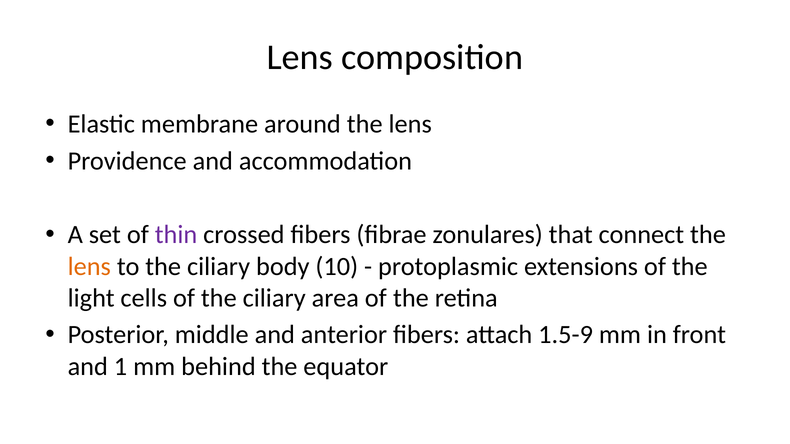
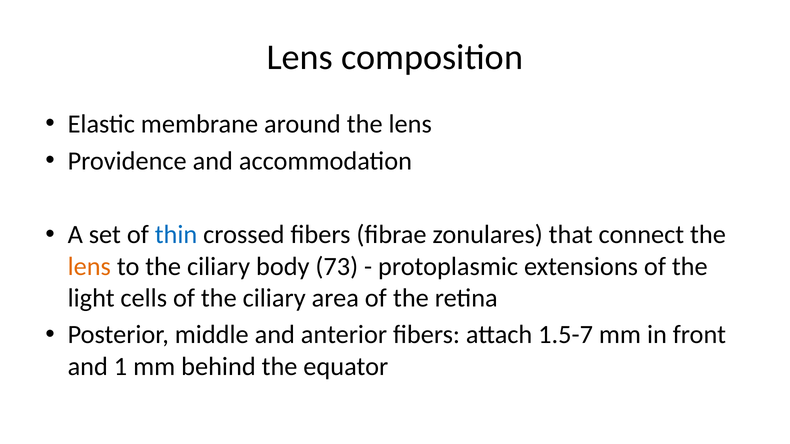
thin colour: purple -> blue (176, 235)
10: 10 -> 73 (337, 267)
1.5-9: 1.5-9 -> 1.5-7 (566, 335)
